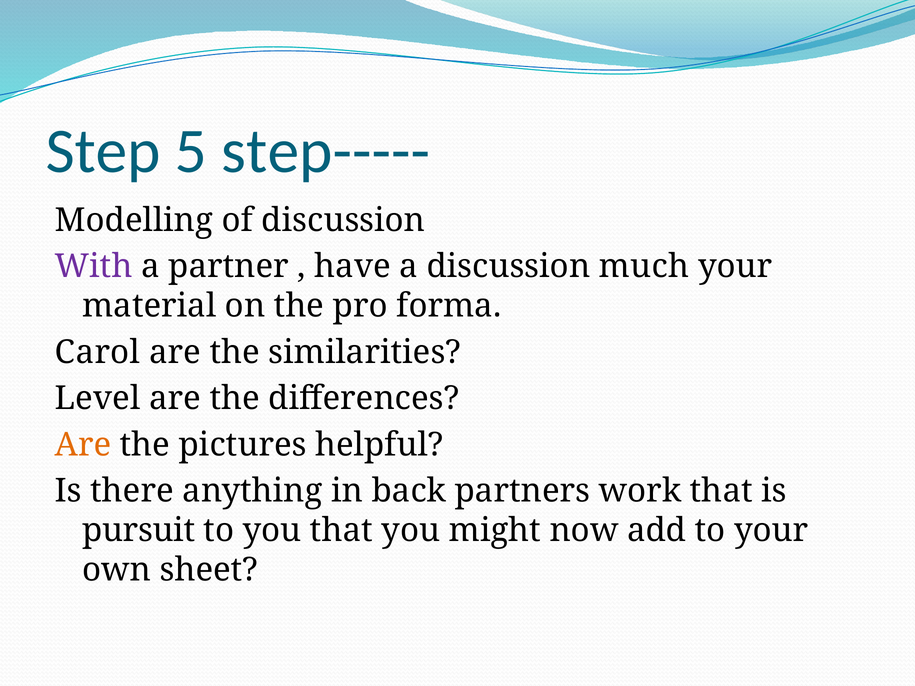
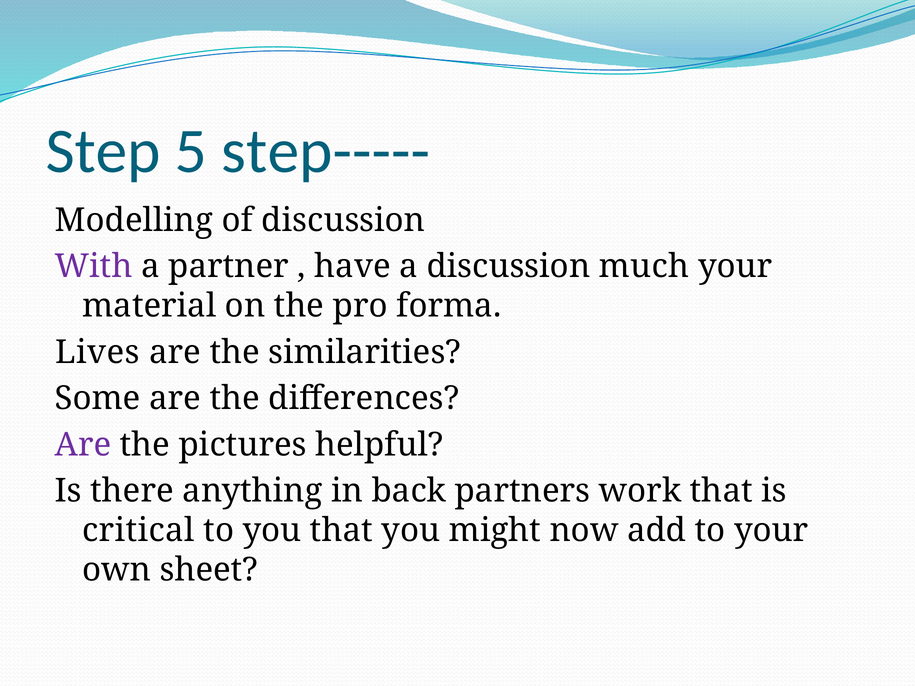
Carol: Carol -> Lives (98, 352)
Level: Level -> Some (98, 399)
Are colour: orange -> purple (83, 445)
pursuit: pursuit -> critical (138, 531)
